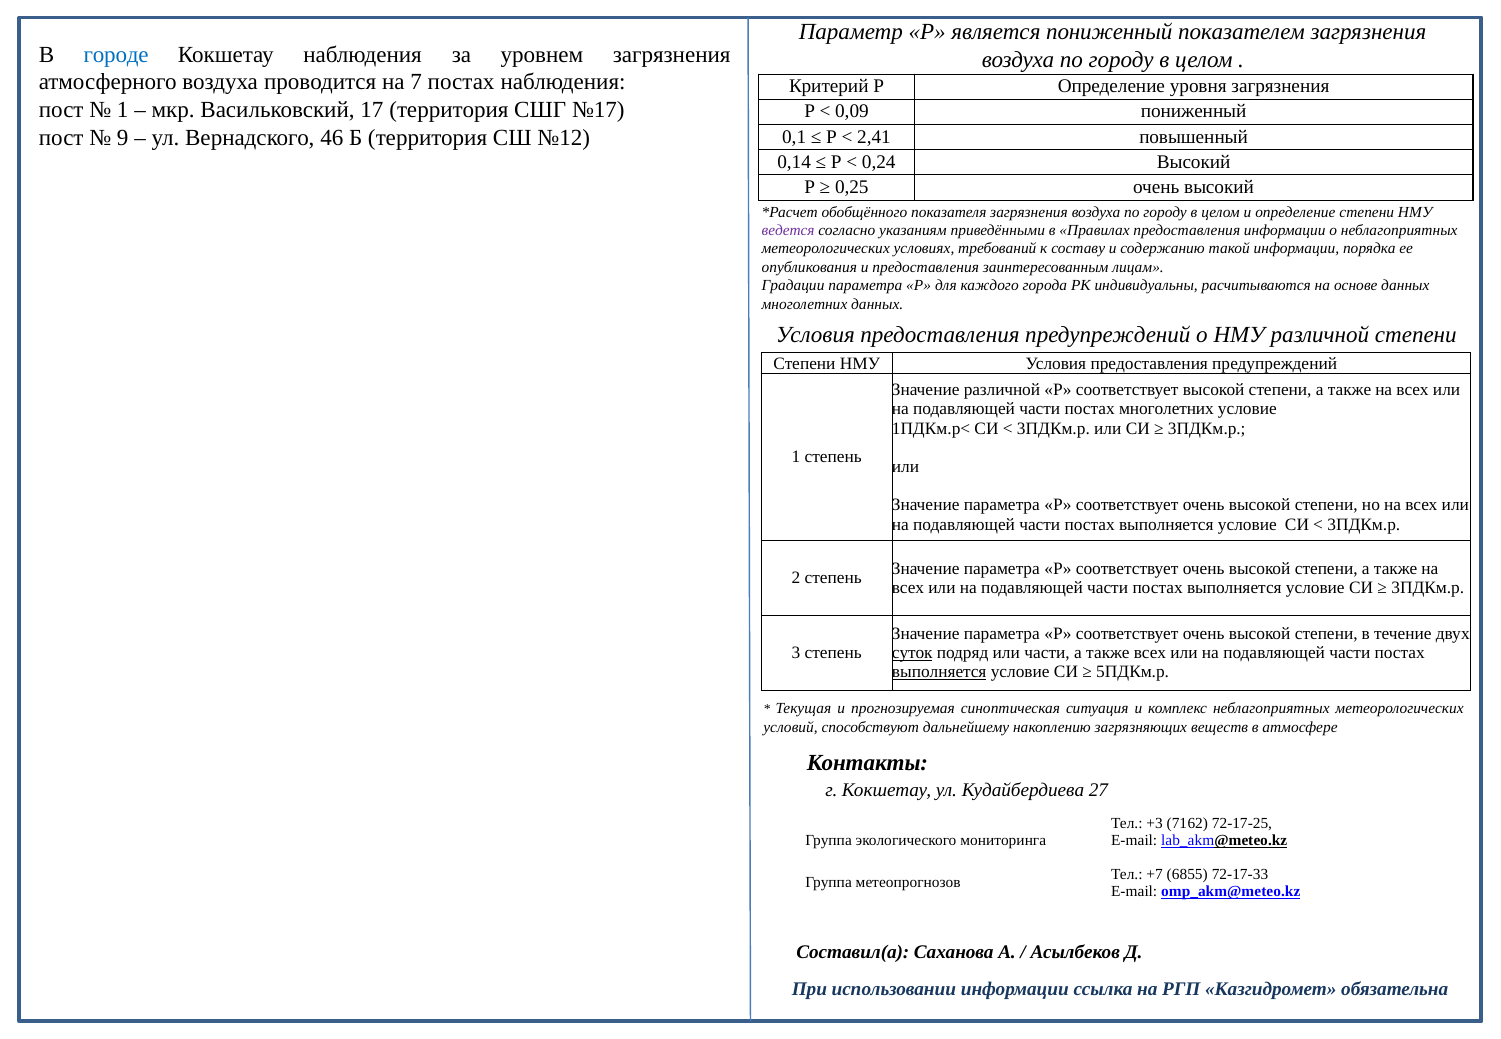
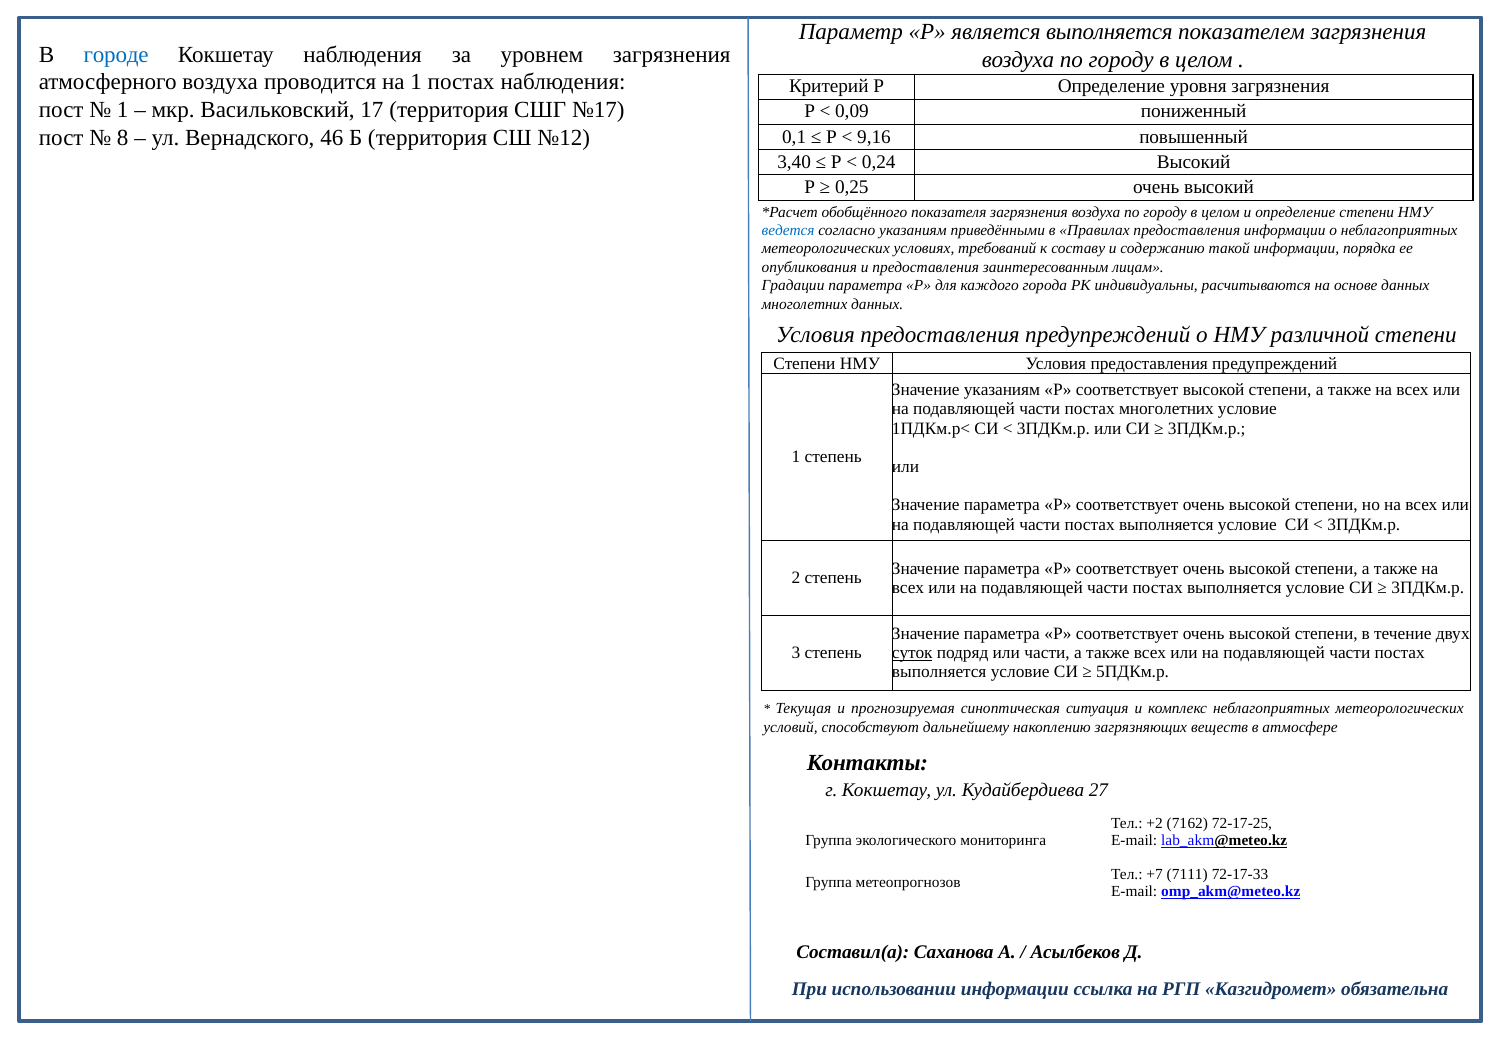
является пониженный: пониженный -> выполняется (1109, 32)
на 7: 7 -> 1 (416, 82)
9: 9 -> 8 (123, 138)
2,41: 2,41 -> 9,16 (874, 137)
0,14: 0,14 -> 3,40 (794, 162)
ведется colour: purple -> blue (788, 230)
Значение различной: различной -> указаниям (1002, 390)
выполняется underline: present -> none (939, 672)
+3: +3 -> +2 (1155, 824)
6855: 6855 -> 7111 (1187, 874)
